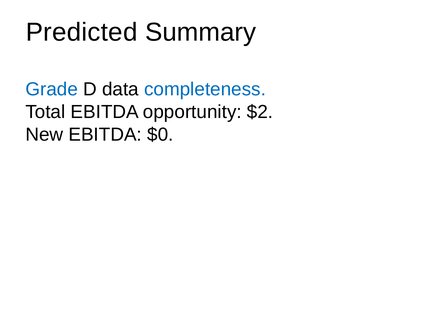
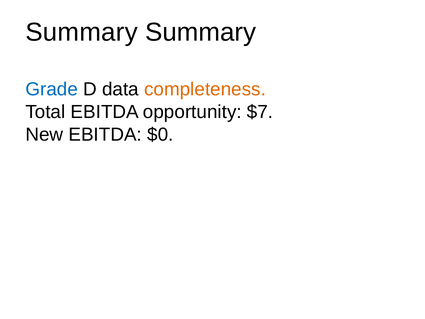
Predicted: Predicted -> Summary (82, 32)
completeness colour: blue -> orange (205, 89)
$2: $2 -> $7 (260, 112)
